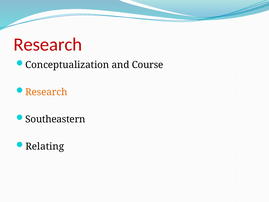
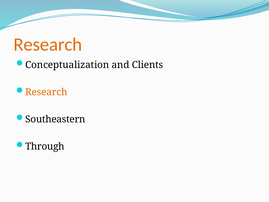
Research colour: red -> orange (48, 44)
Course: Course -> Clients (148, 65)
Relating: Relating -> Through (45, 146)
